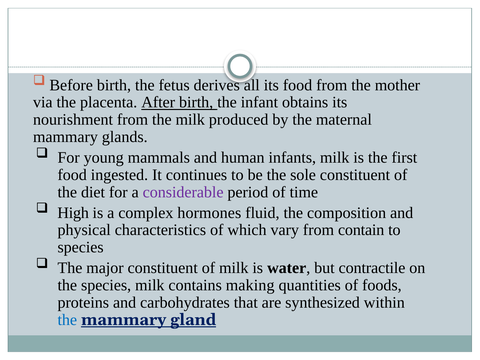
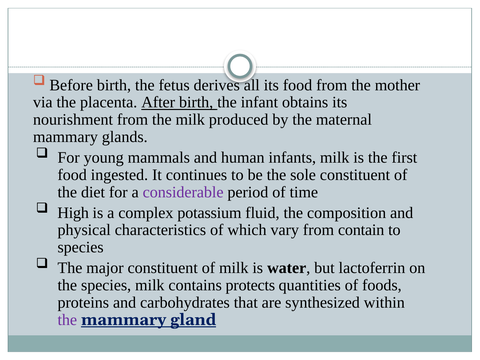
hormones: hormones -> potassium (209, 213)
contractile: contractile -> lactoferrin (372, 268)
making: making -> protects (250, 285)
the colour: blue -> purple (67, 320)
